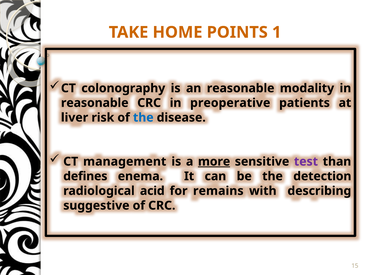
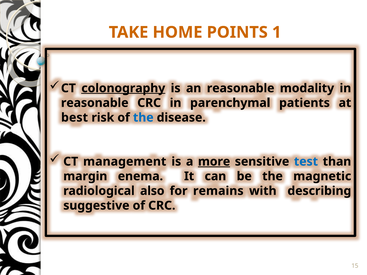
colonography underline: none -> present (123, 88)
preoperative: preoperative -> parenchymal (230, 103)
liver: liver -> best (75, 118)
test colour: purple -> blue (306, 162)
defines: defines -> margin (85, 176)
detection: detection -> magnetic (322, 176)
acid: acid -> also (152, 191)
